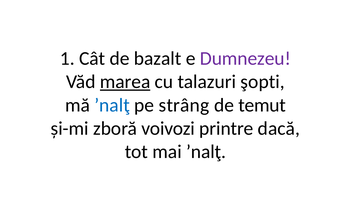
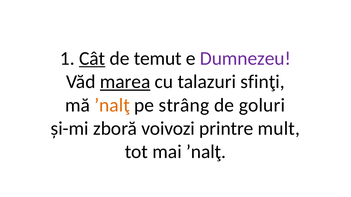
Cât underline: none -> present (92, 59)
bazalt: bazalt -> temut (158, 59)
şopti: şopti -> sfinţi (263, 82)
ʼnalţ colour: blue -> orange (112, 105)
temut: temut -> goluri (262, 105)
dacă: dacă -> mult (279, 129)
